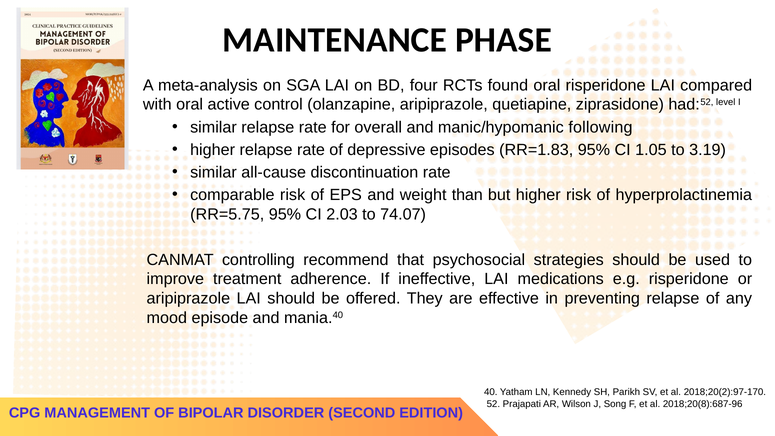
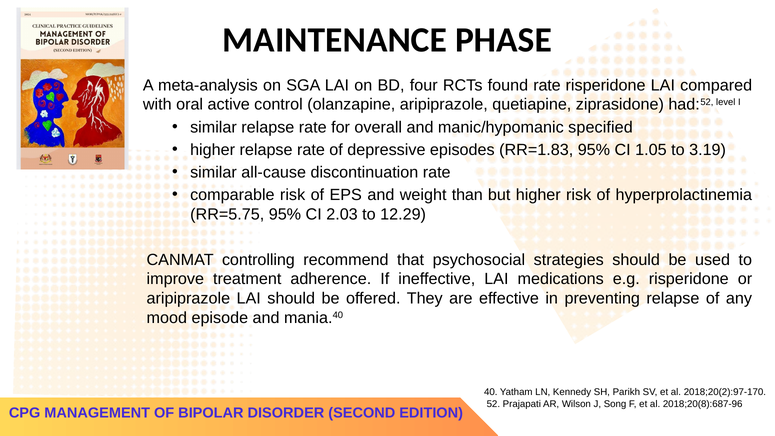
found oral: oral -> rate (547, 85)
following: following -> specified (601, 127)
74.07: 74.07 -> 12.29 (403, 214)
